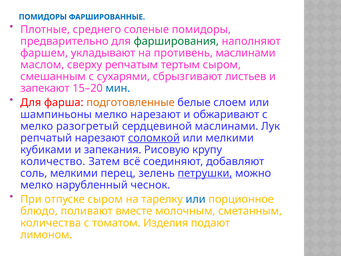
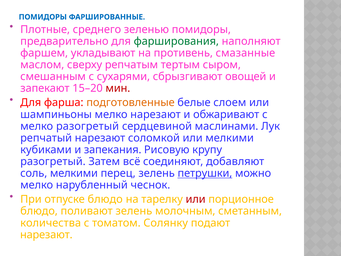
соленые: соленые -> зеленью (146, 29)
противень маслинами: маслинами -> смазанные (245, 53)
листьев: листьев -> овощей (246, 76)
мин colour: blue -> red (118, 88)
соломкой underline: present -> none (154, 138)
количество: количество -> разогретый (53, 161)
отпуске сыром: сыром -> блюдо (105, 199)
или colour: blue -> red (196, 199)
поливают вместе: вместе -> зелень (134, 211)
Изделия: Изделия -> Солянку (166, 223)
лимоном: лимоном -> нарезают (46, 234)
